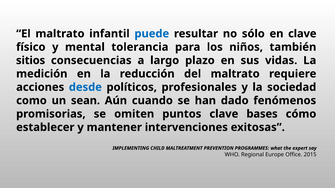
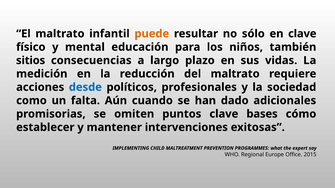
puede colour: blue -> orange (152, 34)
tolerancia: tolerancia -> educación (140, 47)
sean: sean -> falta (85, 101)
fenómenos: fenómenos -> adicionales (285, 101)
